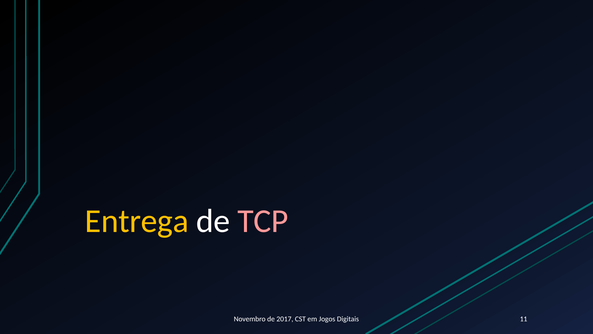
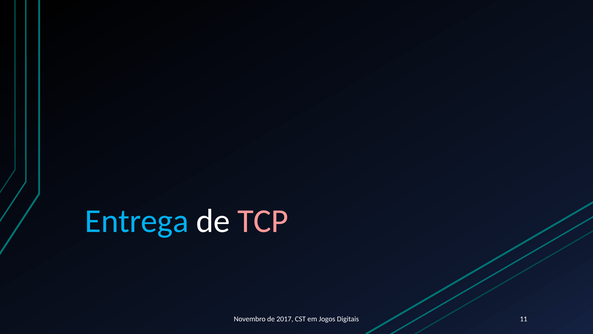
Entrega colour: yellow -> light blue (137, 221)
